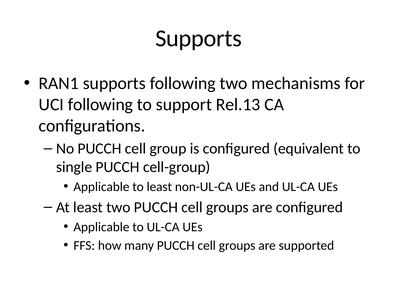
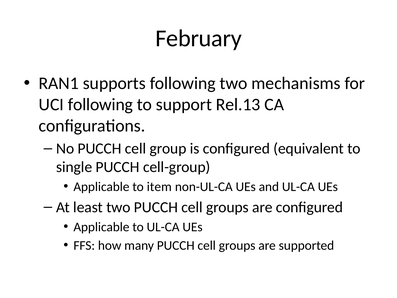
Supports: Supports -> February (199, 38)
to least: least -> item (159, 187)
